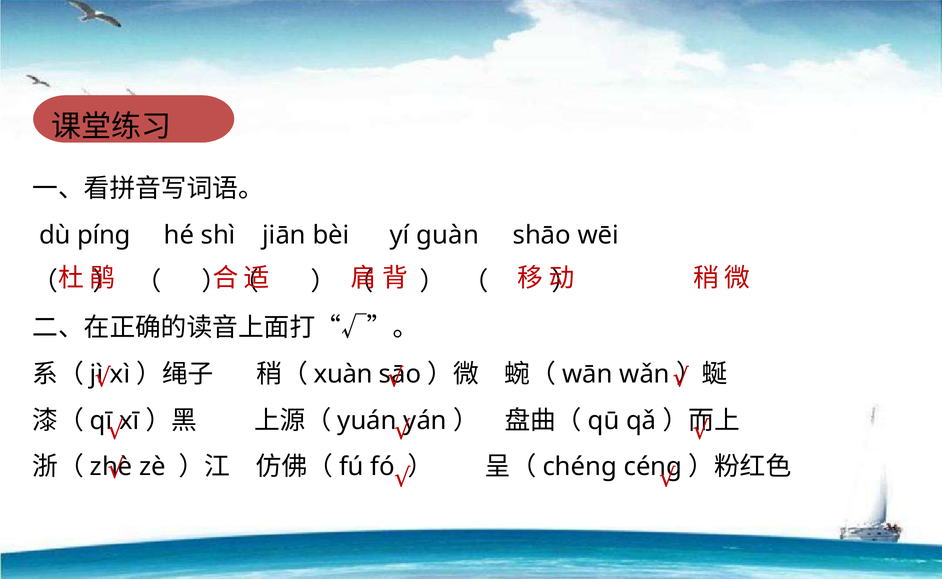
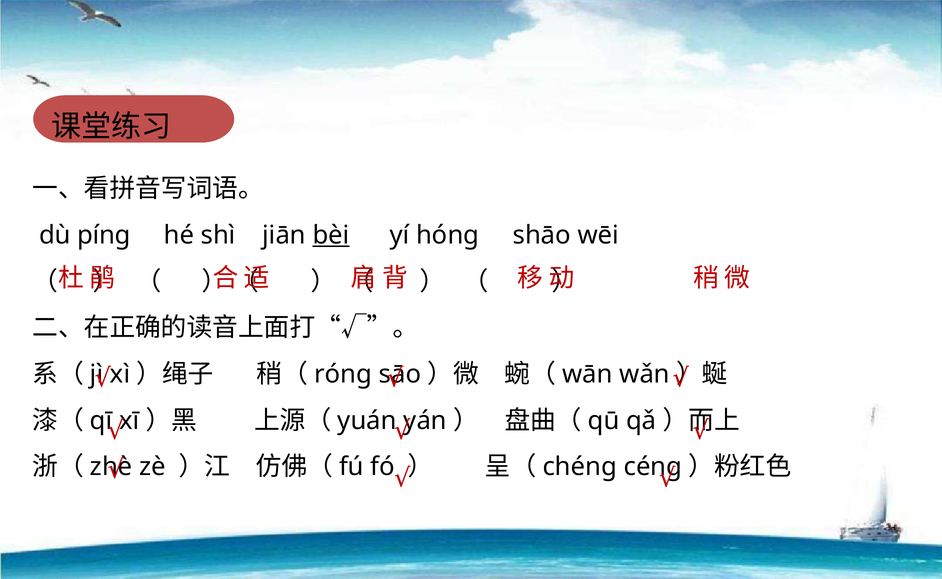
bèi underline: none -> present (331, 235)
ɡuàn: ɡuàn -> hónɡ (448, 235)
xuàn: xuàn -> rónɡ (343, 374)
